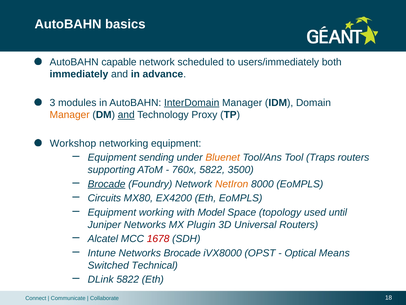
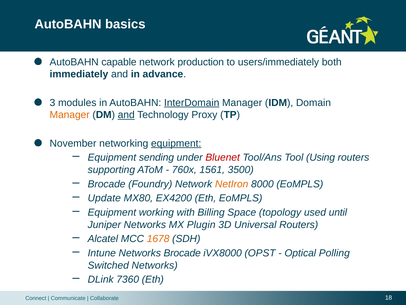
scheduled: scheduled -> production (201, 62)
Workshop: Workshop -> November (73, 143)
equipment underline: none -> present (176, 143)
Bluenet colour: orange -> red (223, 157)
Traps: Traps -> Using (321, 157)
760x 5822: 5822 -> 1561 (212, 170)
Brocade underline: present -> none (107, 184)
Circuits: Circuits -> Update (104, 198)
Model: Model -> Billing (211, 212)
1678 colour: red -> orange (158, 239)
Means: Means -> Polling (334, 253)
Switched Technical: Technical -> Networks (155, 265)
DLink 5822: 5822 -> 7360 (128, 279)
